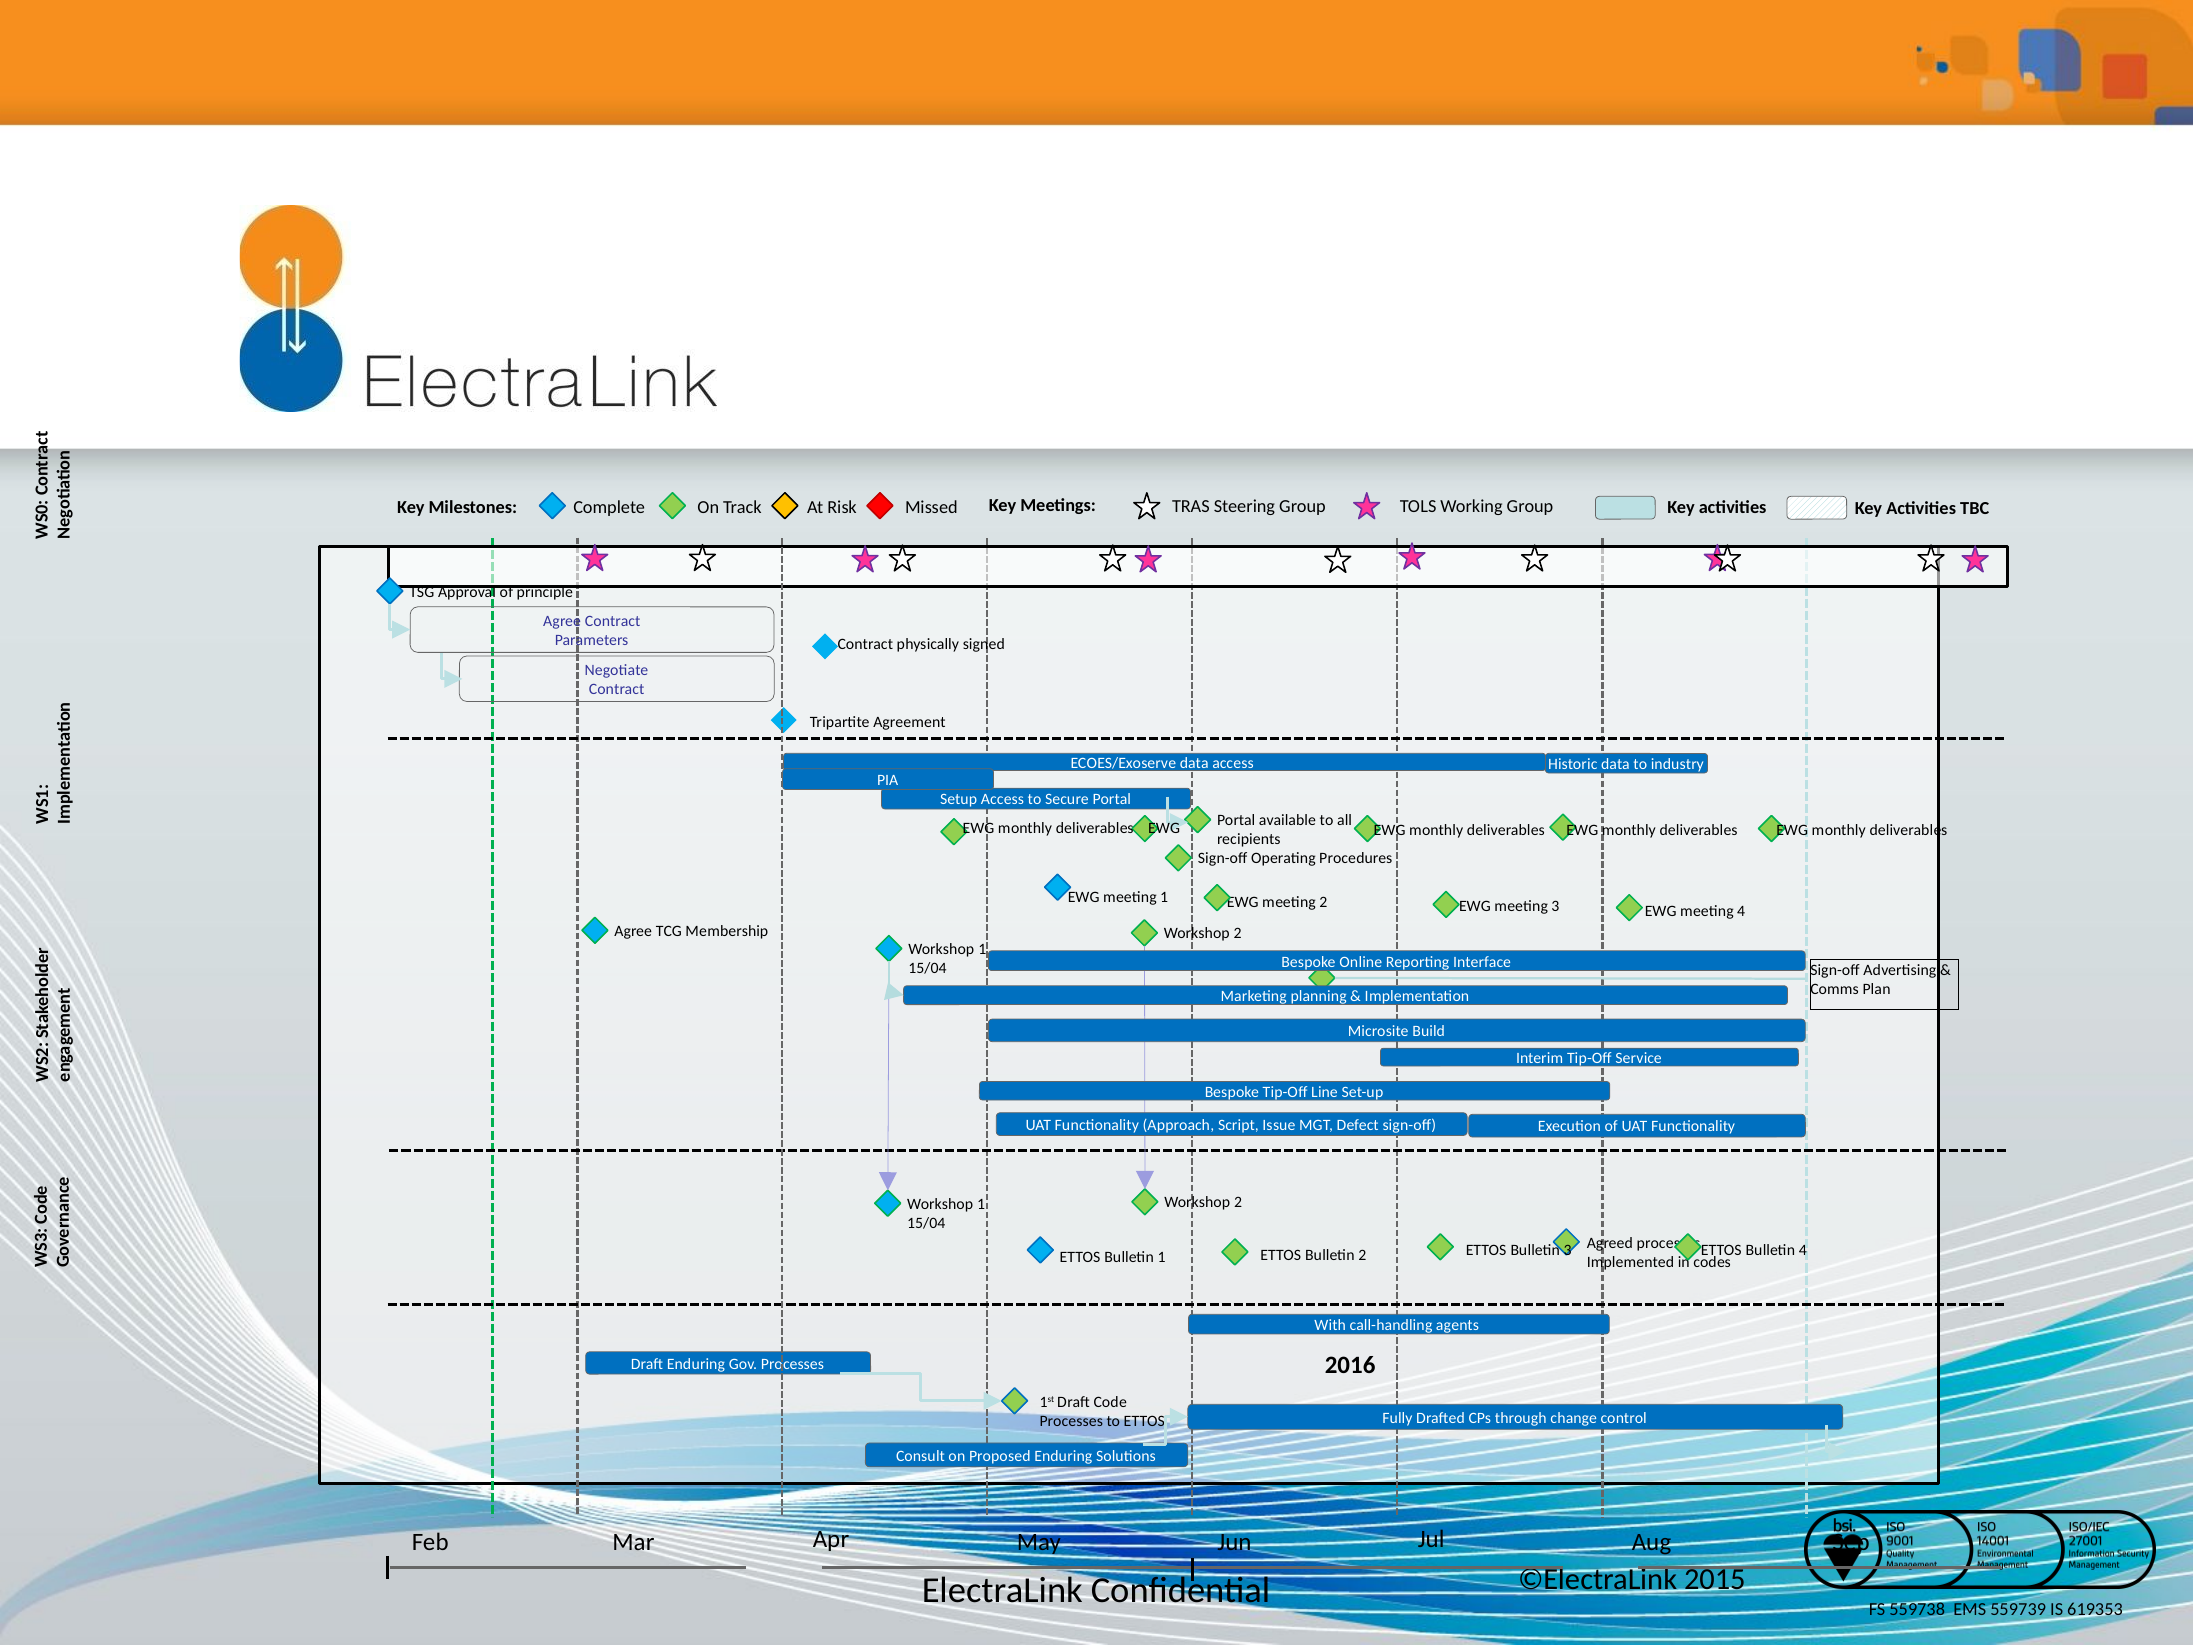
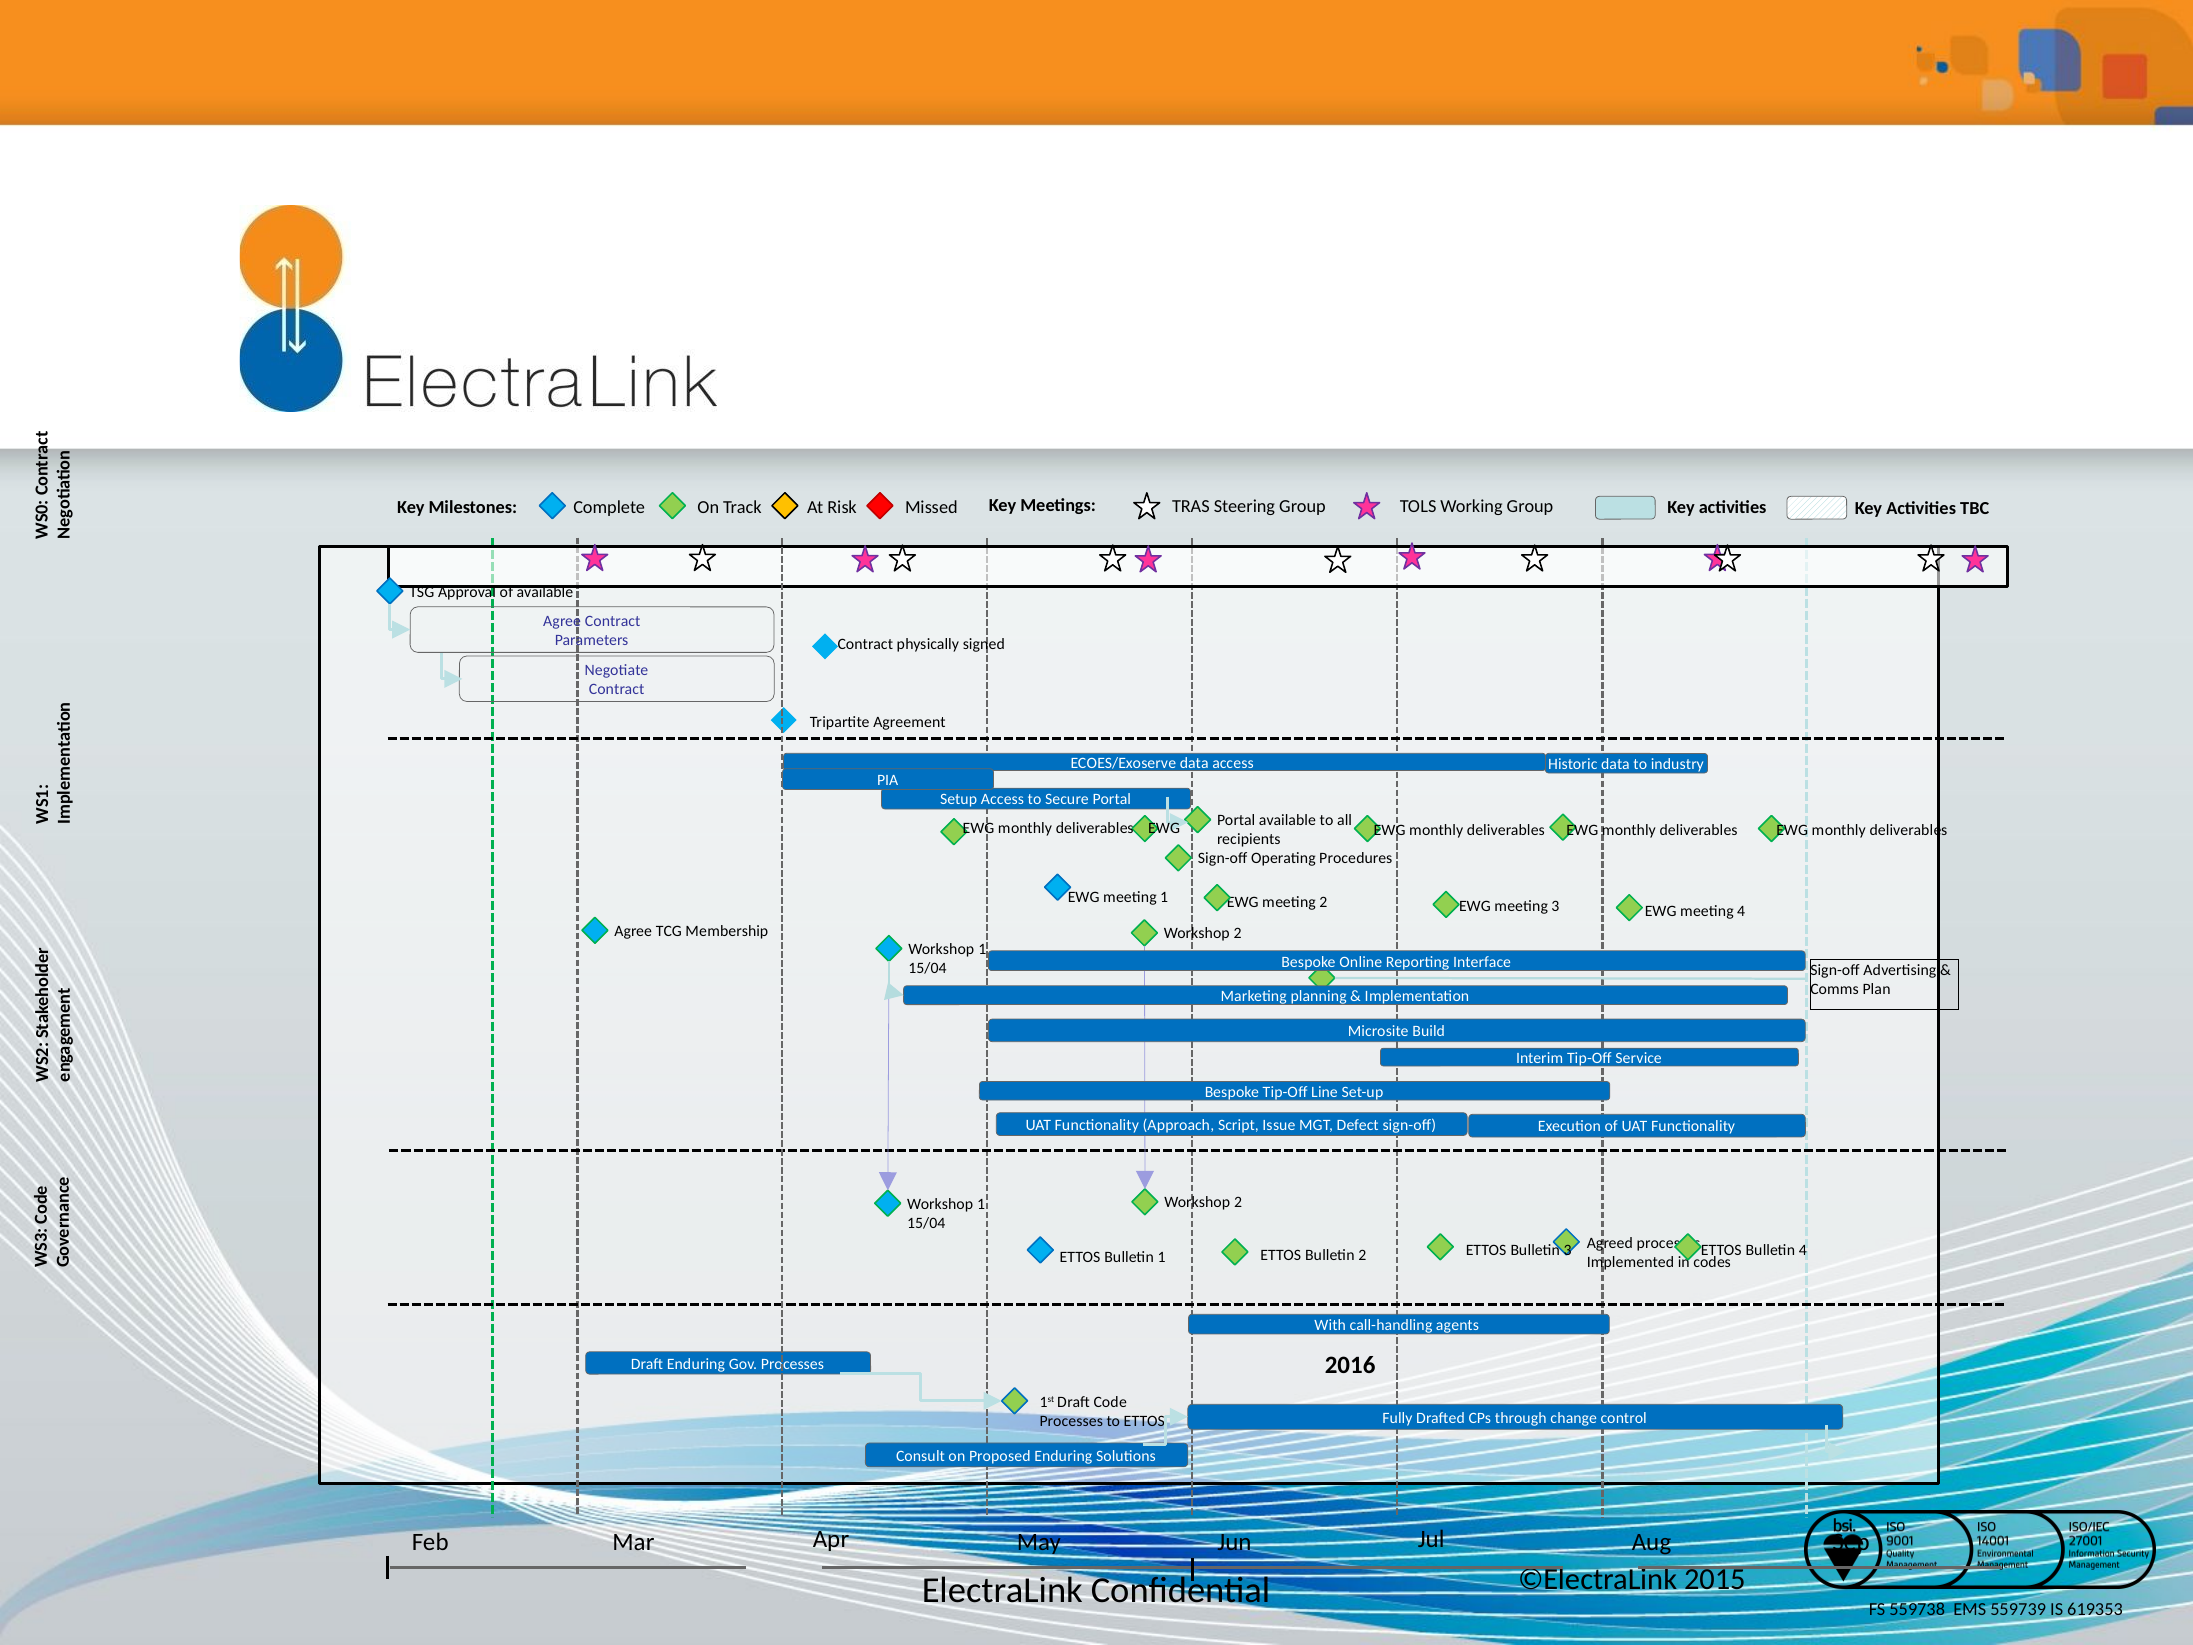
of principle: principle -> available (545, 593)
